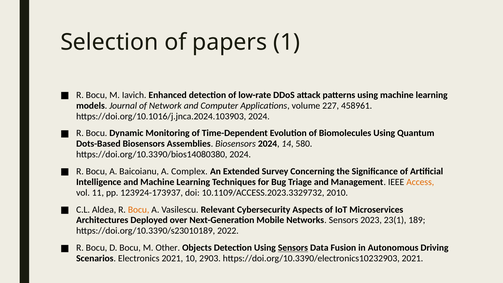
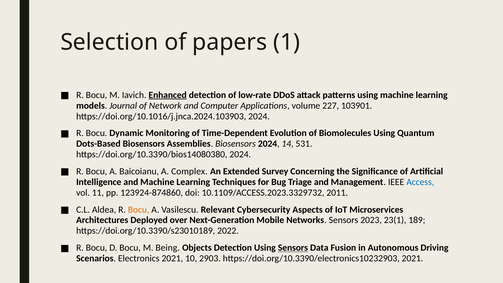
Enhanced underline: none -> present (168, 95)
458961: 458961 -> 103901 (357, 106)
580: 580 -> 531 (304, 144)
Access colour: orange -> blue (420, 182)
123924-173937: 123924-173937 -> 123924-874860 (152, 193)
2010: 2010 -> 2011 (337, 193)
Other: Other -> Being (168, 248)
